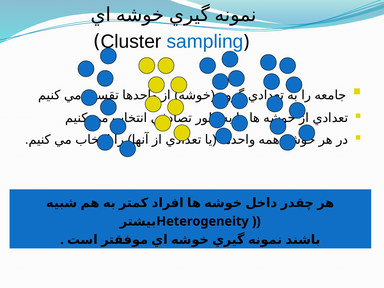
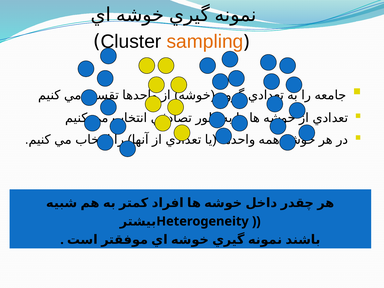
sampling colour: blue -> orange (205, 42)
